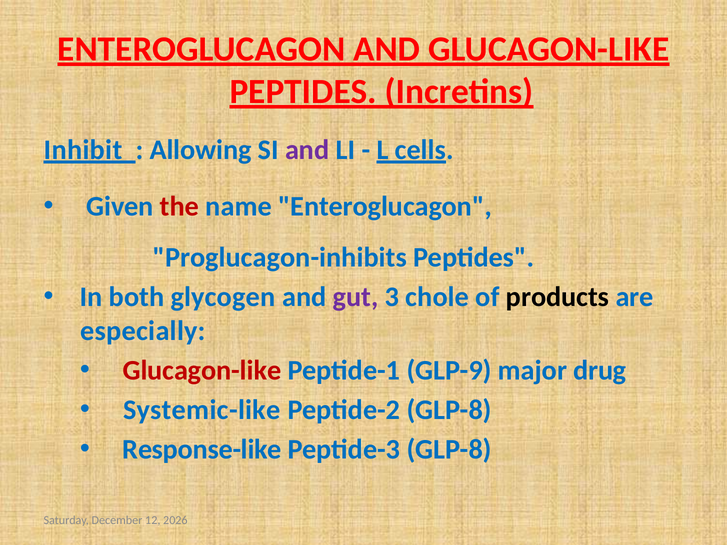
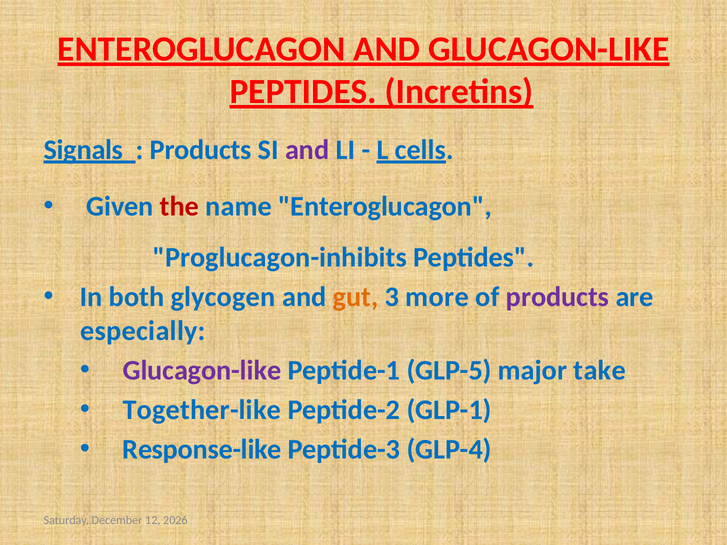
Inhibit: Inhibit -> Signals (83, 150)
Allowing: Allowing -> Products (201, 150)
gut colour: purple -> orange (356, 297)
chole: chole -> more (437, 297)
products colour: black -> purple (558, 297)
Glucagon-like colour: red -> purple (202, 370)
GLP-9: GLP-9 -> GLP-5 (449, 370)
drug: drug -> take (600, 370)
Systemic-like: Systemic-like -> Together-like (202, 410)
Peptide-2 GLP-8: GLP-8 -> GLP-1 (449, 410)
Peptide-3 GLP-8: GLP-8 -> GLP-4 (449, 450)
